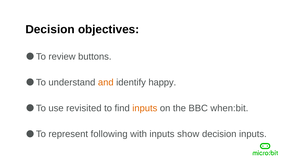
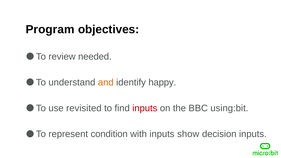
Decision: Decision -> Program (50, 29)
buttons: buttons -> needed (95, 57)
inputs colour: orange -> red (145, 108)
when:bit: when:bit -> using:bit (229, 108)
following: following -> condition (109, 134)
